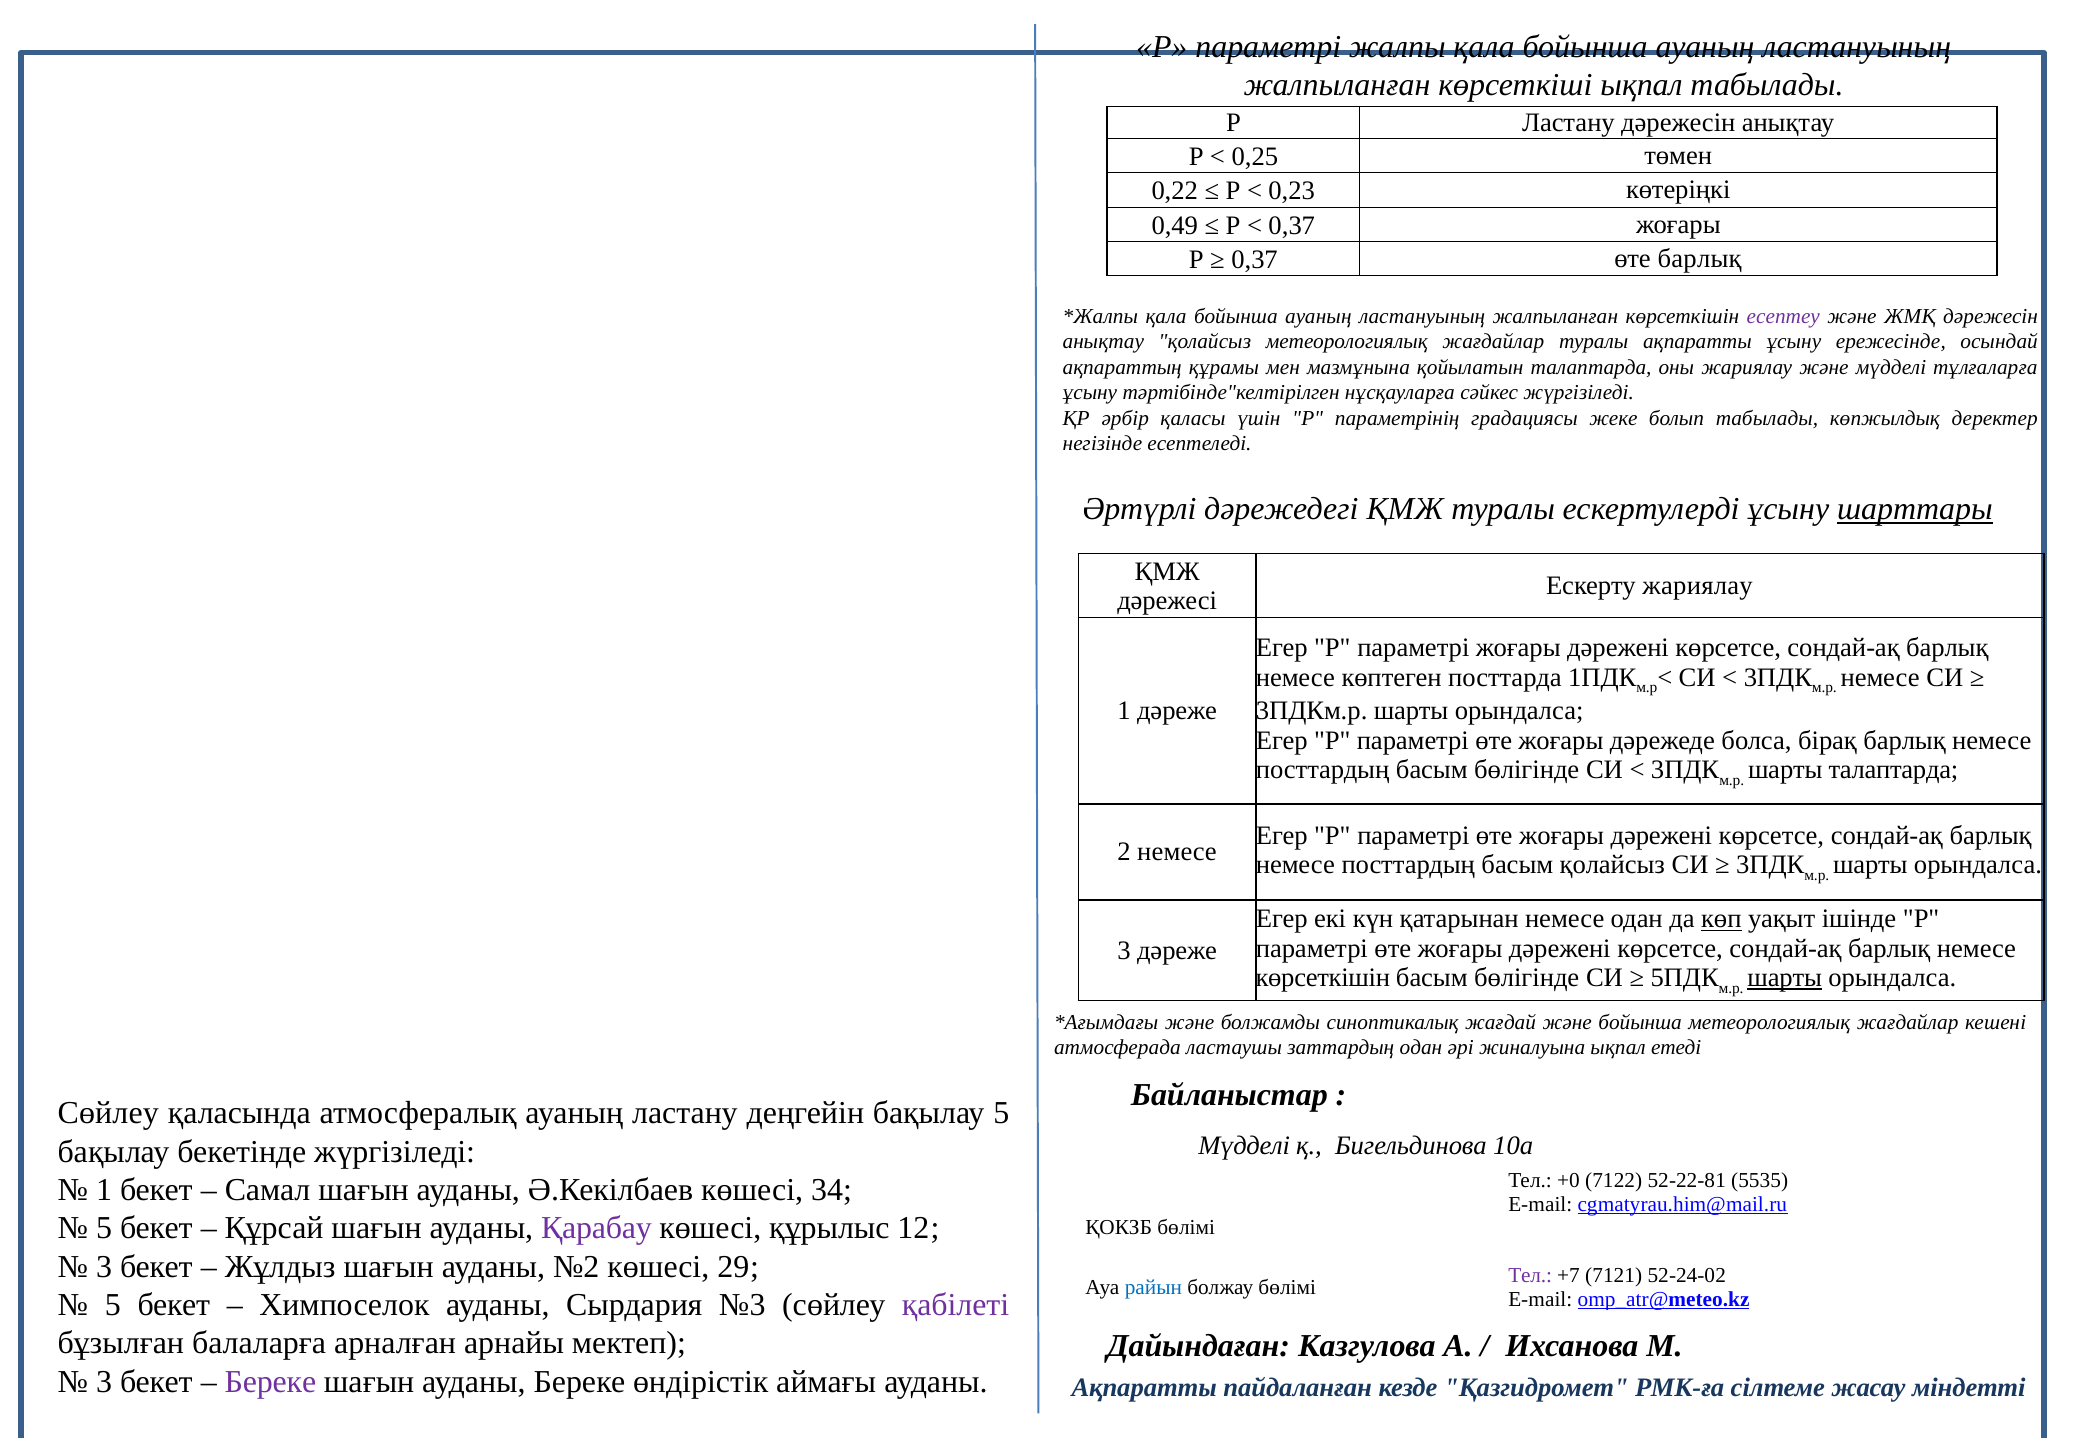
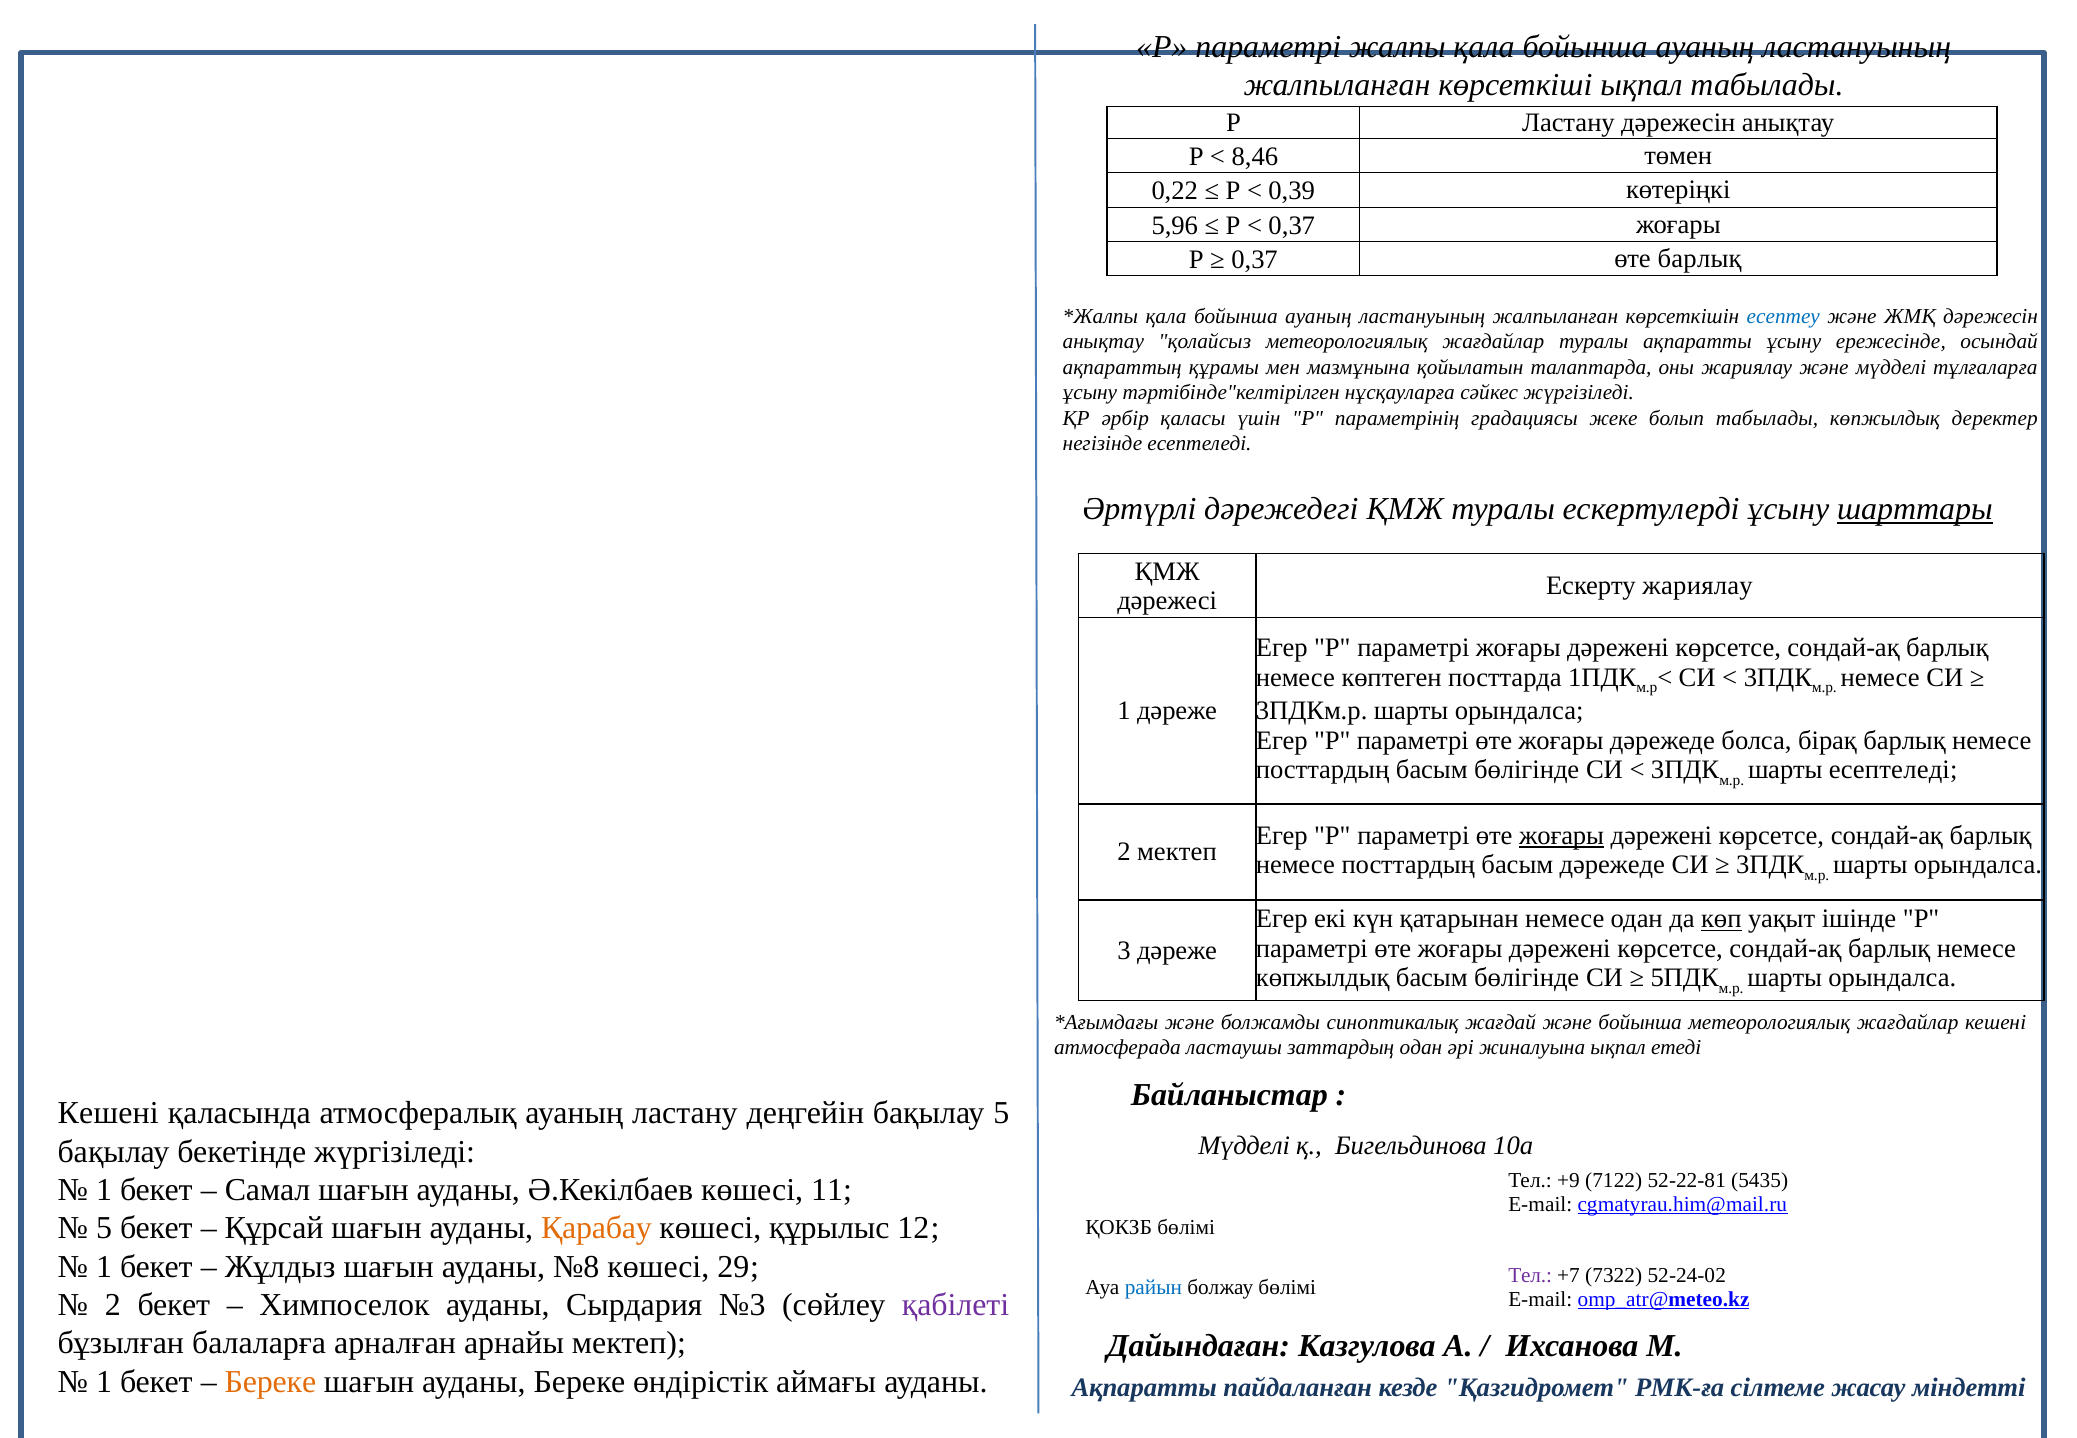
0,25: 0,25 -> 8,46 (1255, 157)
0,23: 0,23 -> 0,39 (1292, 191)
0,49: 0,49 -> 5,96 (1175, 225)
есептеу colour: purple -> blue (1783, 316)
шарты талаптарда: талаптарда -> есептеледі (1893, 770)
жоғары underline: none -> present (1562, 835)
2 немесе: немесе -> мектеп (1177, 852)
басым қолайсыз: қолайсыз -> дәрежеде (1612, 865)
көрсеткішін: көрсеткішін -> көпжылдық (1323, 978)
шарты underline: present -> none (1785, 978)
Сөйлеу: Сөйлеу -> Кешені (108, 1113)
+0: +0 -> +9 (1568, 1181)
5535: 5535 -> 5435 (1760, 1181)
34: 34 -> 11 (831, 1190)
Қарабау colour: purple -> orange (596, 1228)
3: 3 -> 1 (104, 1267)
№2: №2 -> №8 (576, 1267)
7121: 7121 -> 7322 (1614, 1275)
5: 5 -> 2 (113, 1305)
3: 3 -> 1 (104, 1382)
Береке colour: purple -> orange (270, 1382)
